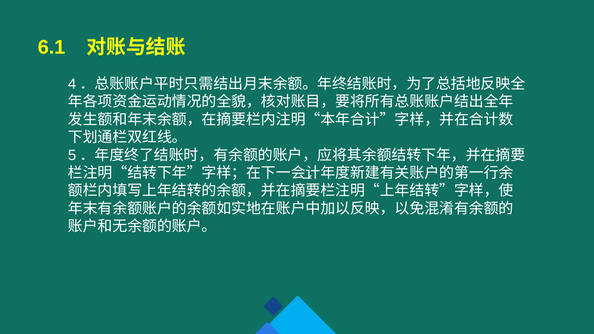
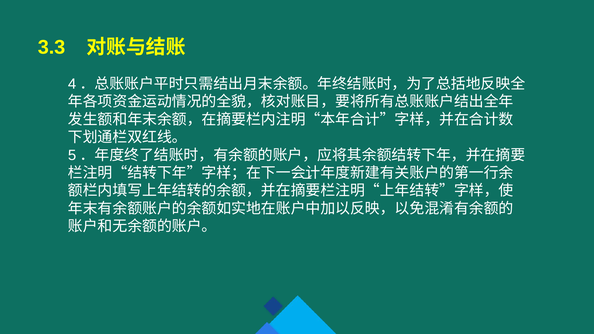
6.1: 6.1 -> 3.3 (52, 47)
